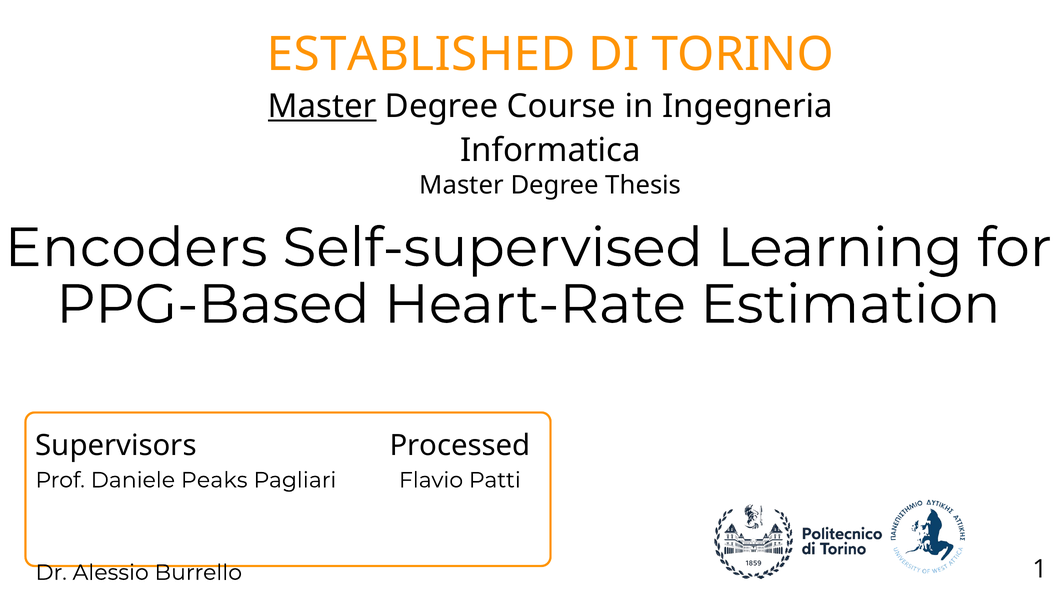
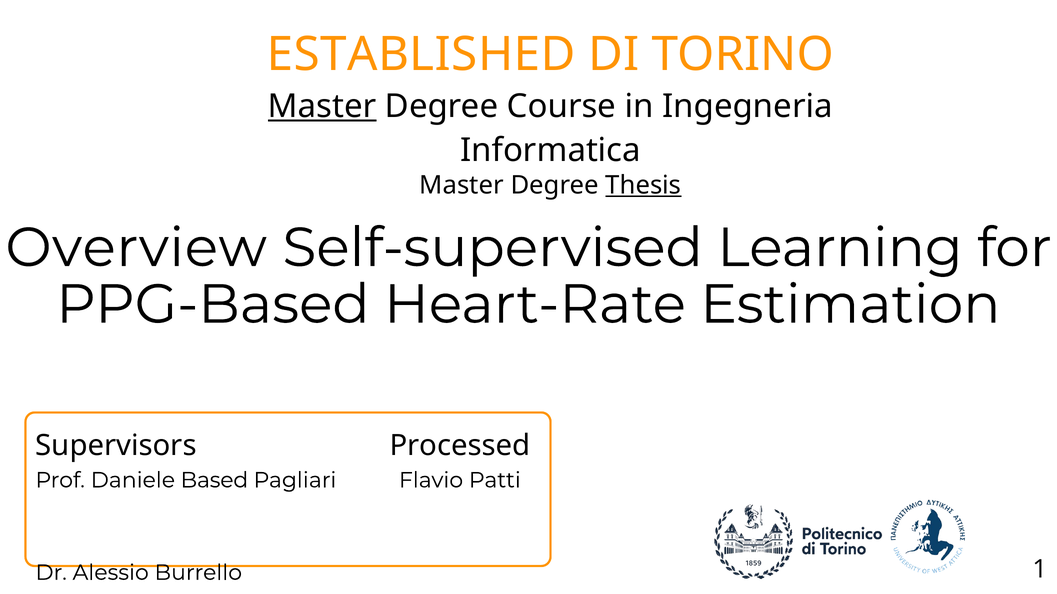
Thesis underline: none -> present (643, 186)
Encoders: Encoders -> Overview (136, 248)
Peaks: Peaks -> Based (214, 481)
